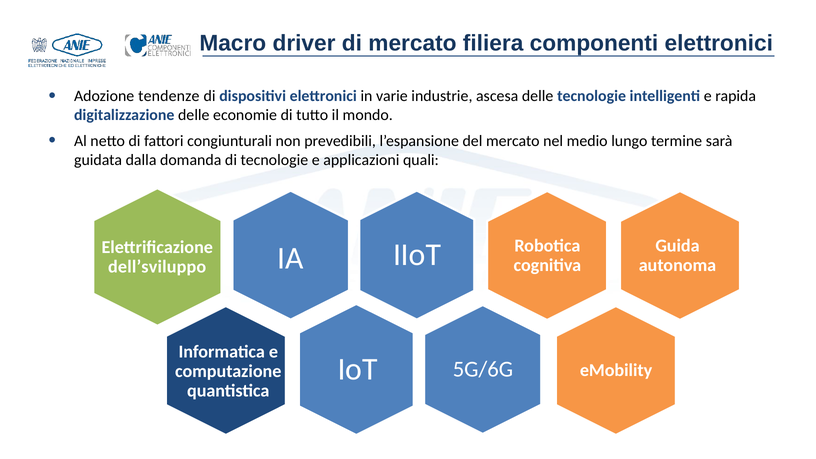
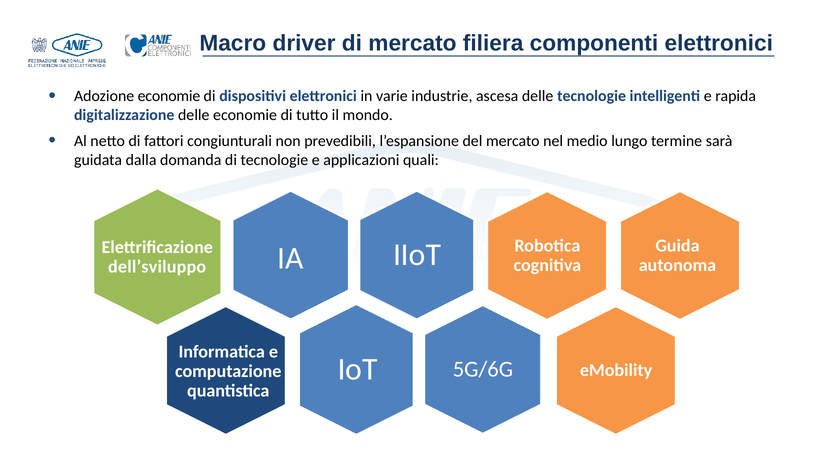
Adozione tendenze: tendenze -> economie (169, 96)
